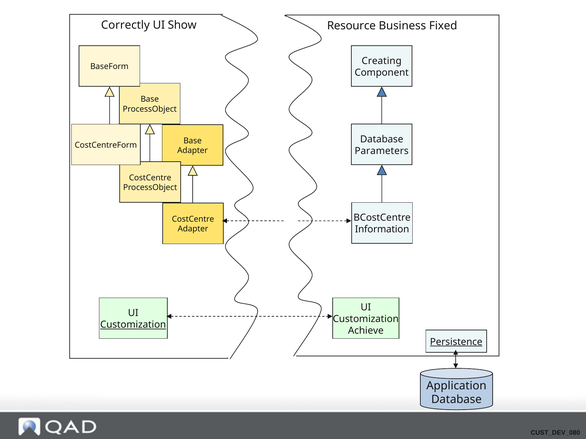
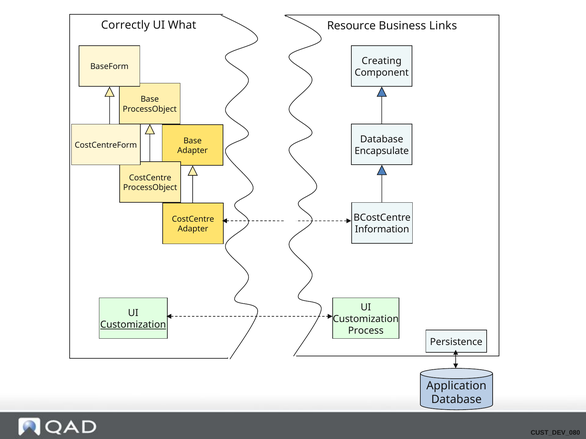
Show: Show -> What (182, 25)
Fixed: Fixed -> Links (443, 26)
Parameters: Parameters -> Encapsulate (382, 151)
Achieve: Achieve -> Process (366, 331)
Persistence underline: present -> none (456, 342)
